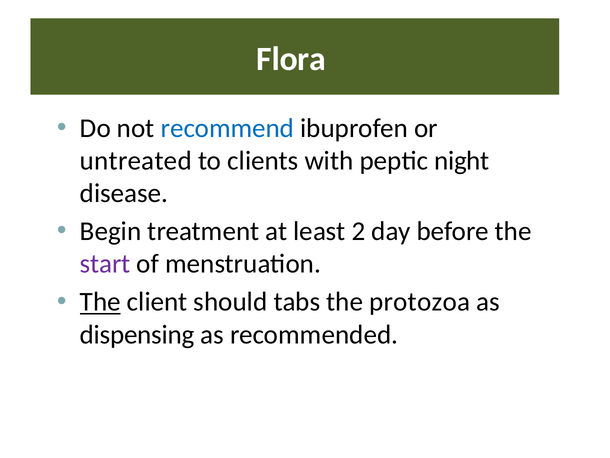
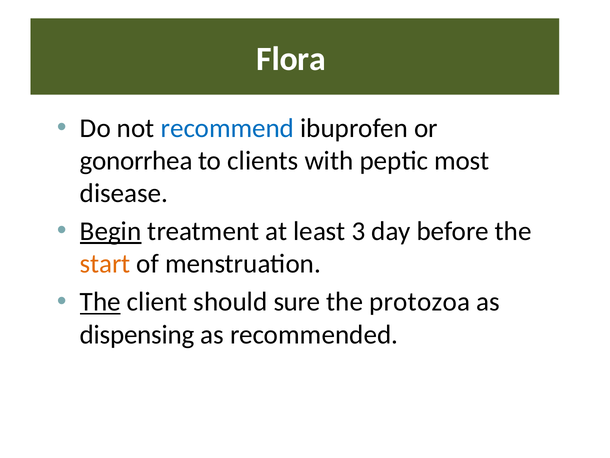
untreated: untreated -> gonorrhea (136, 161)
night: night -> most (462, 161)
Begin underline: none -> present (111, 231)
2: 2 -> 3 (358, 231)
start colour: purple -> orange (105, 264)
tabs: tabs -> sure (297, 302)
